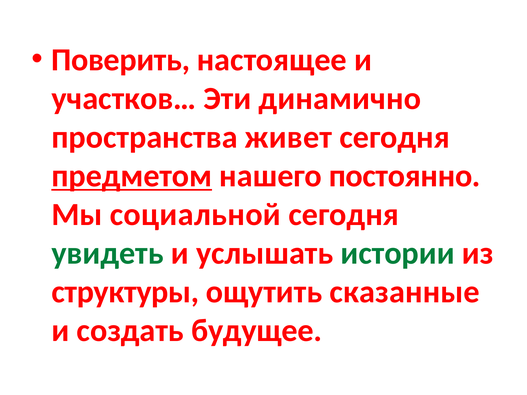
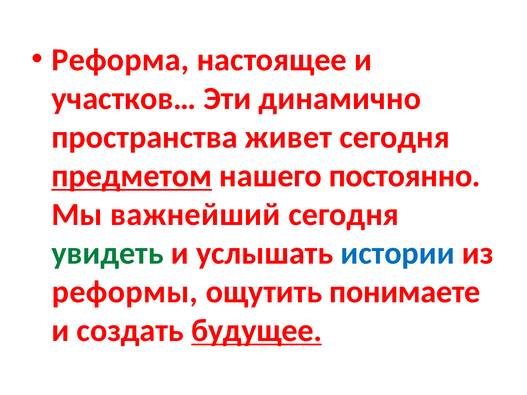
Поверить: Поверить -> Реформа (120, 60)
социальной: социальной -> важнейший (195, 215)
истории colour: green -> blue (398, 253)
структуры: структуры -> реформы (125, 292)
сказанные: сказанные -> понимаете (405, 292)
будущее underline: none -> present (257, 331)
